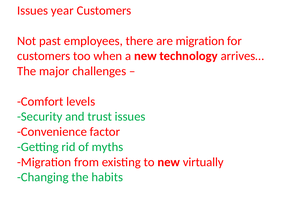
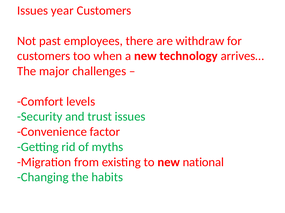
are migration: migration -> withdraw (200, 41)
virtually: virtually -> national (203, 163)
